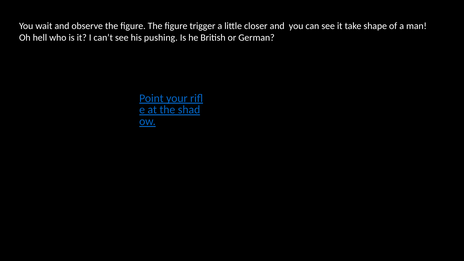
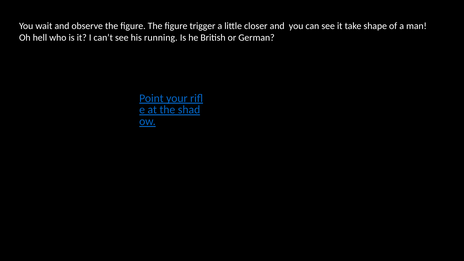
pushing: pushing -> running (161, 38)
